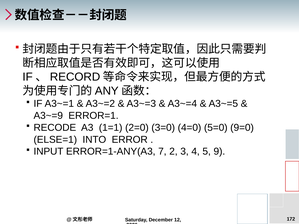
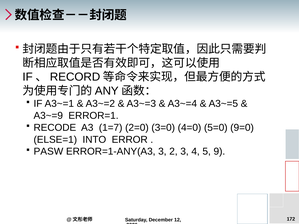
1=1: 1=1 -> 1=7 (111, 128)
INPUT: INPUT -> PASW (48, 152)
ERROR=1-ANY(A3 7: 7 -> 3 (162, 152)
